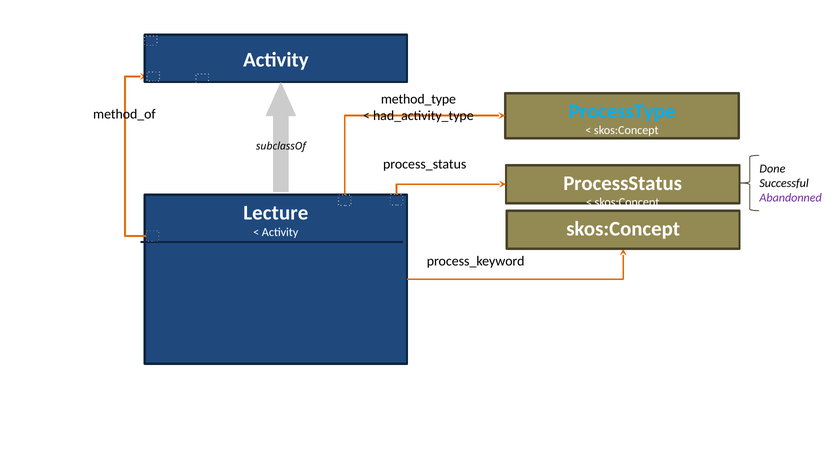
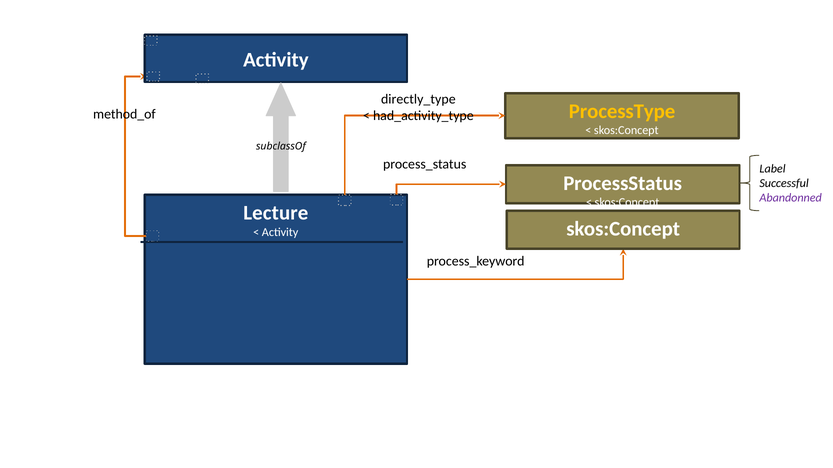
method_type: method_type -> directly_type (418, 99)
ProcessType colour: light blue -> yellow (622, 111)
Done: Done -> Label (773, 169)
